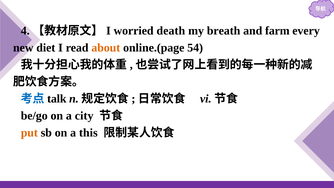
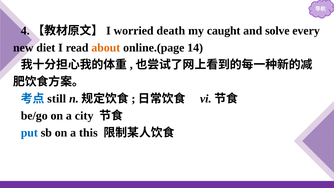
breath: breath -> caught (224, 31)
farm: farm -> solve (277, 31)
54: 54 -> 14 (195, 48)
talk: talk -> still (57, 99)
put colour: orange -> blue (29, 133)
